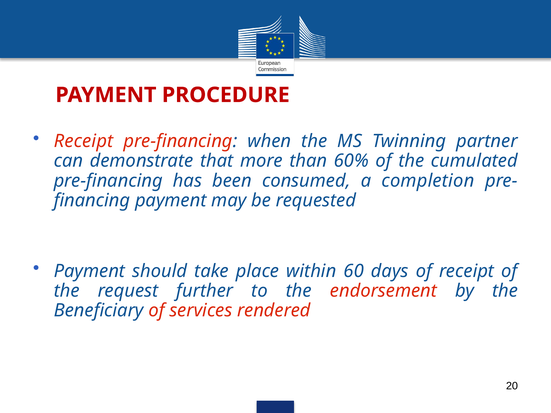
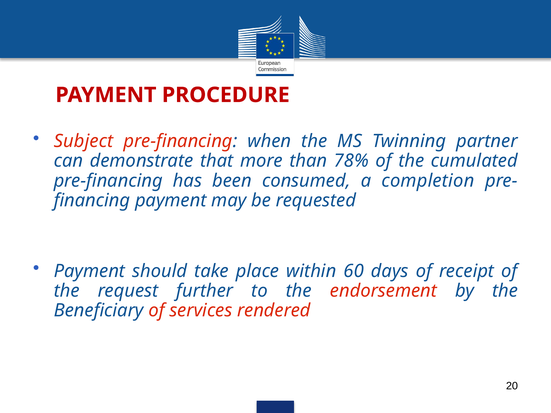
Receipt: Receipt -> Subject (84, 141)
60%: 60% -> 78% (351, 161)
